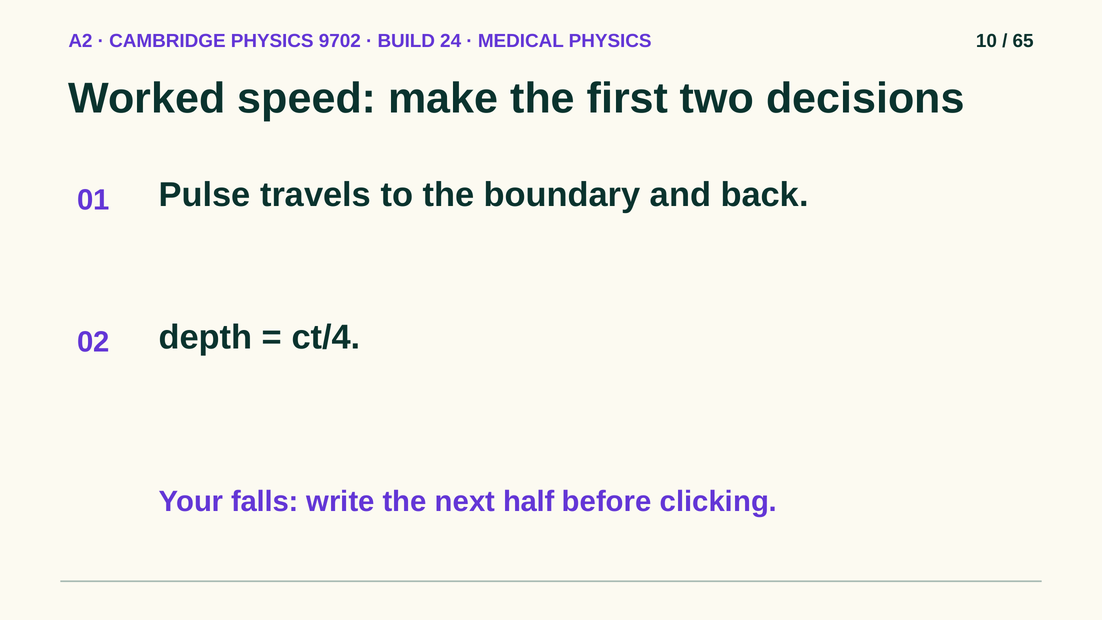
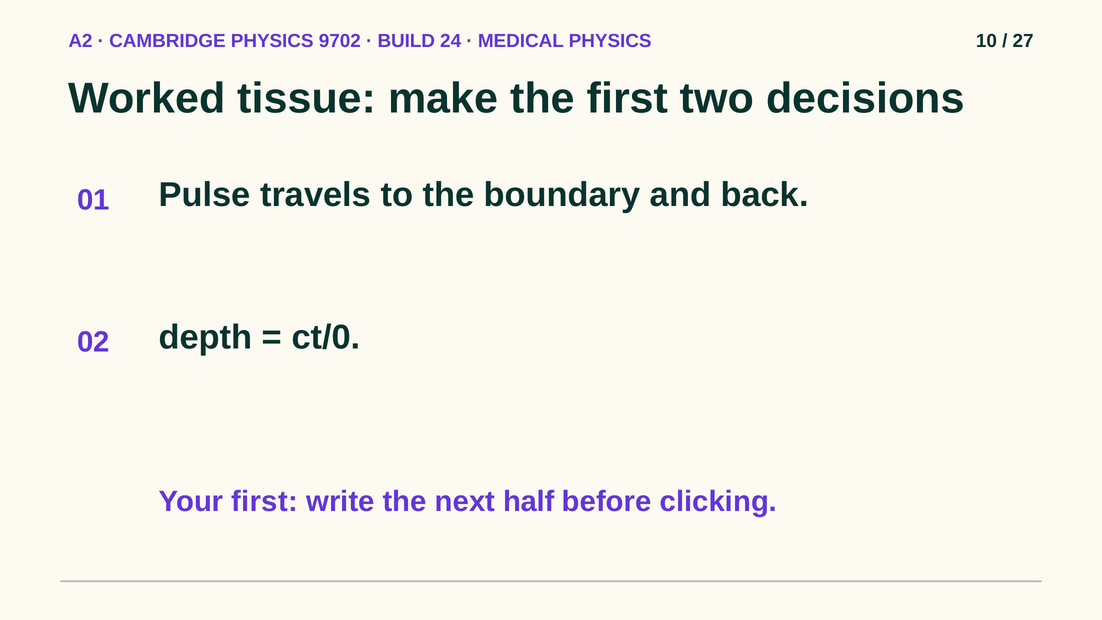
65: 65 -> 27 (1023, 41)
speed: speed -> tissue (307, 98)
ct/4: ct/4 -> ct/0 (326, 337)
Your falls: falls -> first (265, 501)
